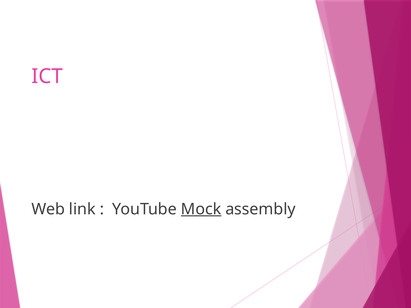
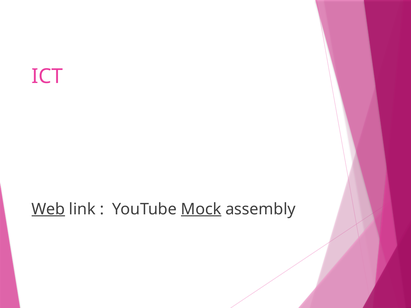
Web underline: none -> present (48, 209)
